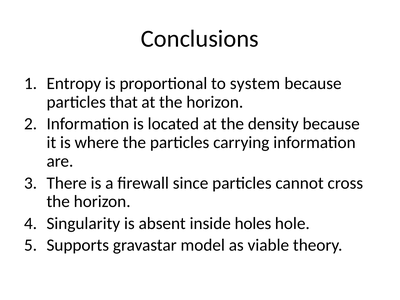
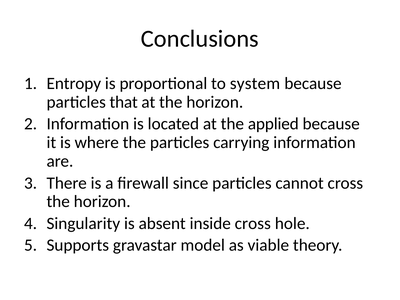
density: density -> applied (273, 124)
inside holes: holes -> cross (253, 223)
